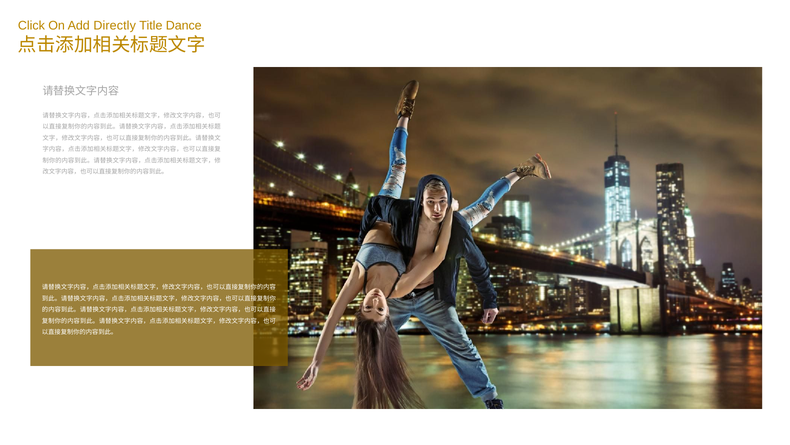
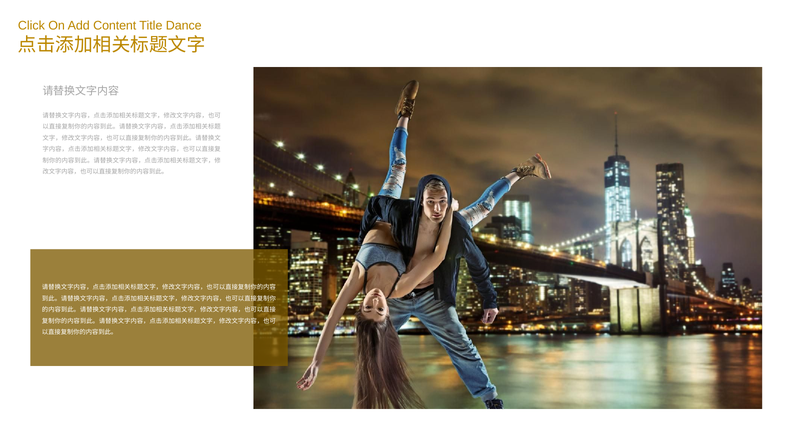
Directly: Directly -> Content (115, 26)
